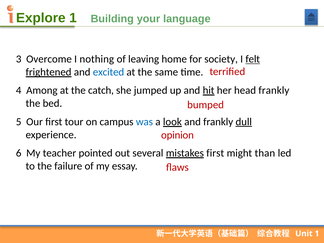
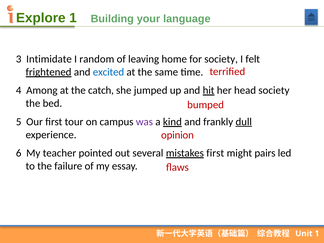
Overcome: Overcome -> Intimidate (49, 59)
nothing: nothing -> random (97, 59)
felt underline: present -> none (253, 59)
head frankly: frankly -> society (274, 90)
was colour: blue -> purple (144, 122)
look: look -> kind (172, 122)
than: than -> pairs (265, 153)
